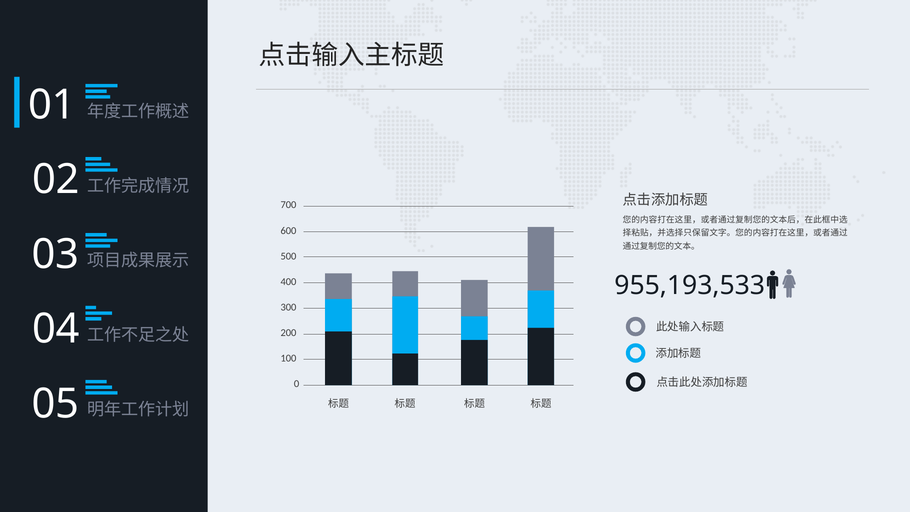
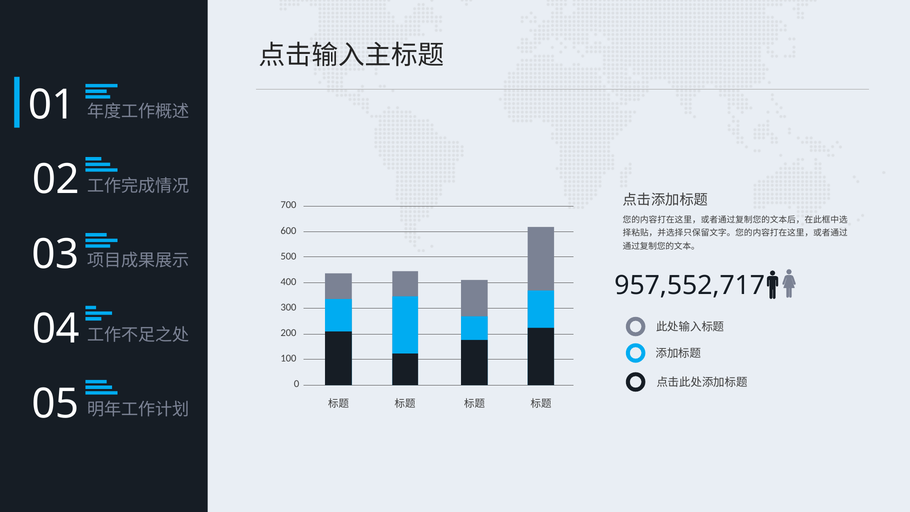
955,193,533: 955,193,533 -> 957,552,717 (690, 286)
